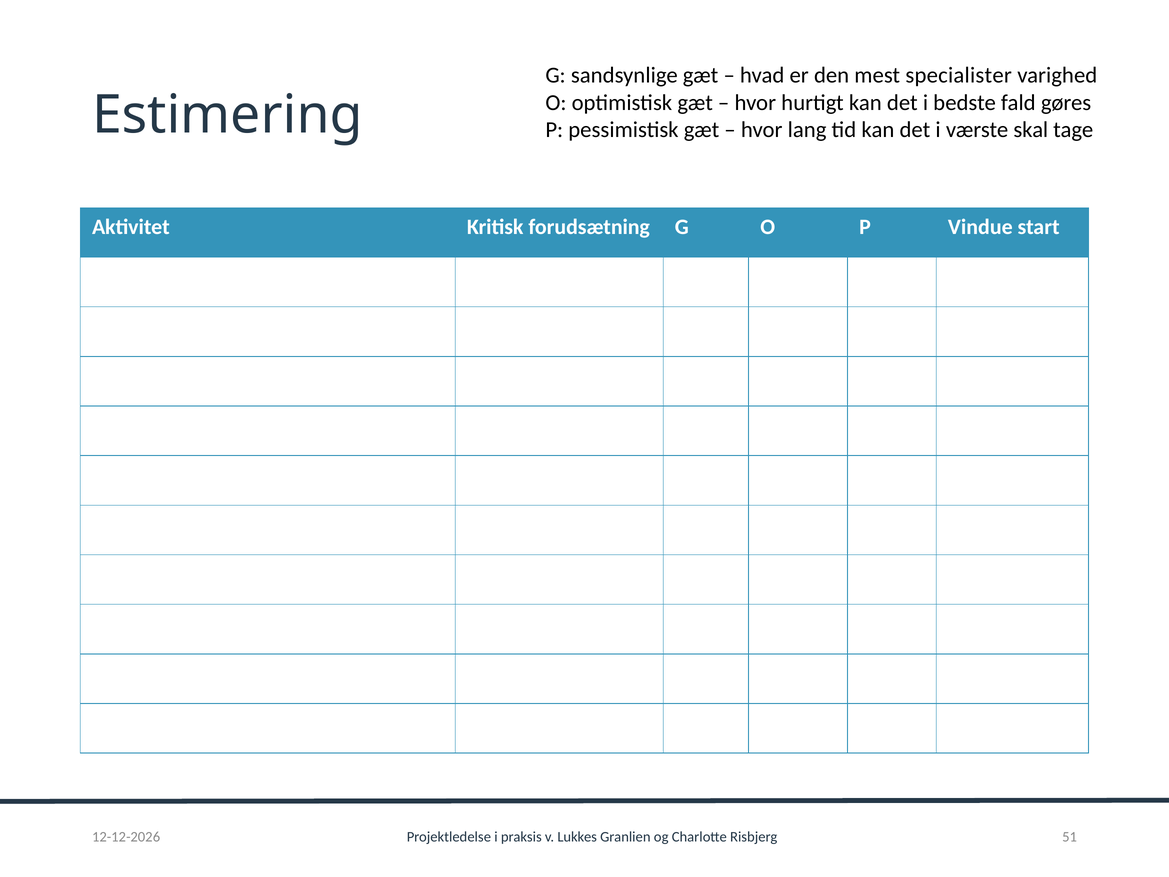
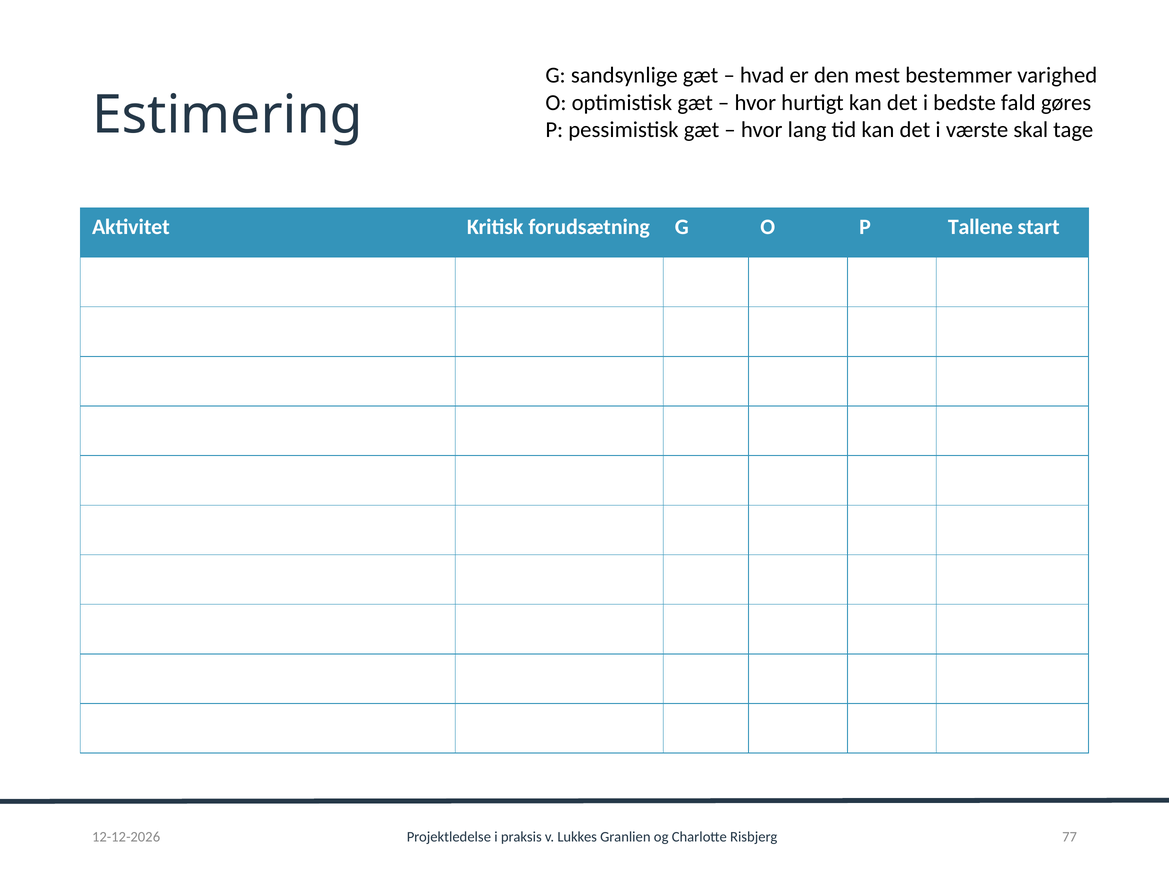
specialister: specialister -> bestemmer (959, 75)
Vindue: Vindue -> Tallene (980, 227)
51: 51 -> 77 (1070, 837)
